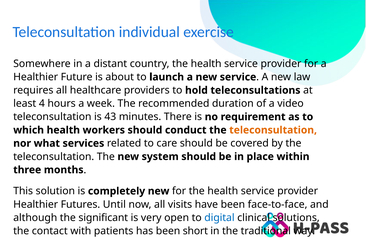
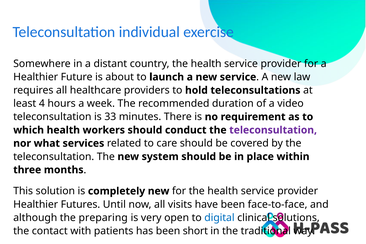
43: 43 -> 33 (110, 117)
teleconsultation colour: orange -> purple (273, 130)
significant: significant -> preparing (103, 218)
